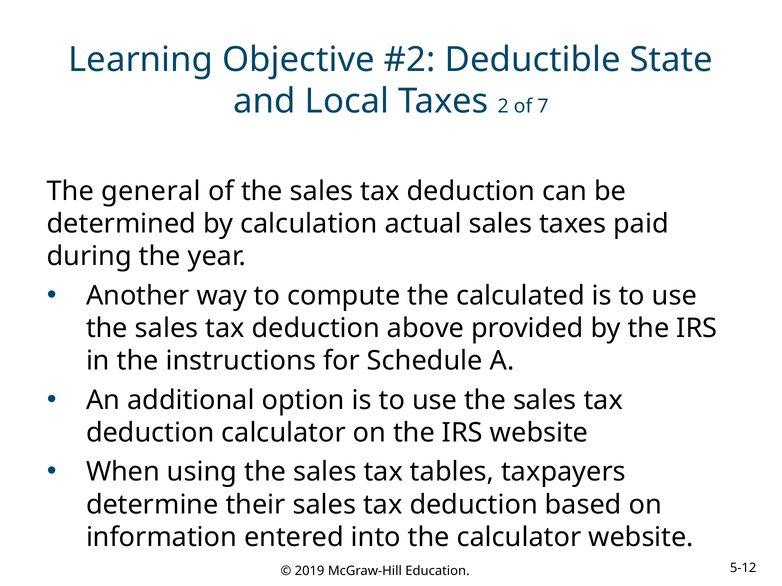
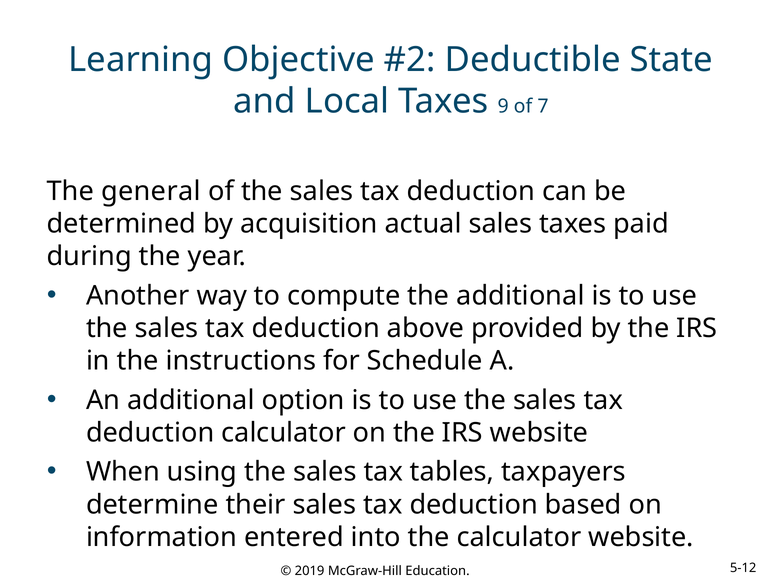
2: 2 -> 9 (503, 107)
calculation: calculation -> acquisition (309, 224)
the calculated: calculated -> additional (520, 296)
